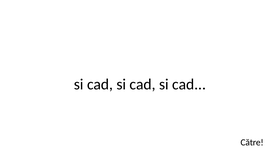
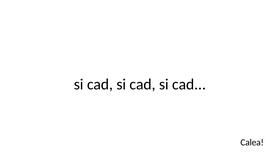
Către: Către -> Calea (252, 142)
